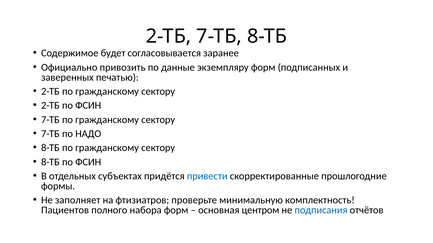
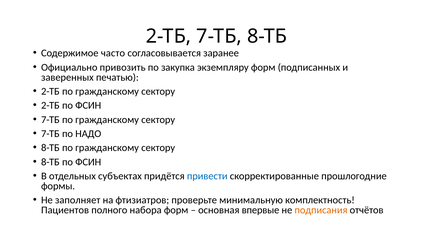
будет: будет -> часто (113, 53)
данные: данные -> закупка (178, 67)
центром: центром -> впервые (261, 211)
подписания colour: blue -> orange (321, 211)
